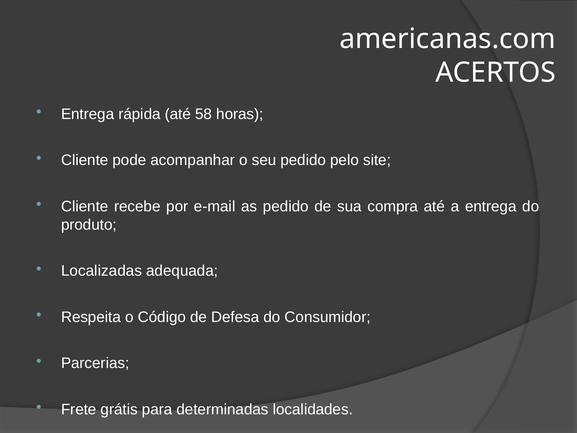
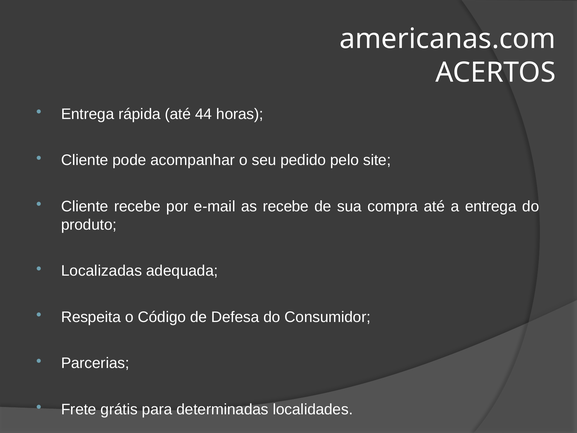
58: 58 -> 44 (204, 114)
as pedido: pedido -> recebe (286, 206)
